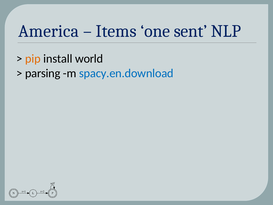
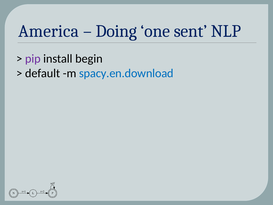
Items: Items -> Doing (116, 31)
pip colour: orange -> purple (33, 59)
world: world -> begin (89, 59)
parsing: parsing -> default (43, 73)
